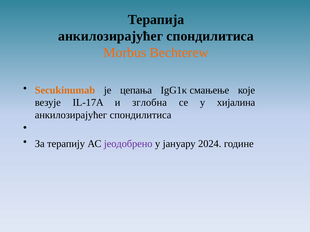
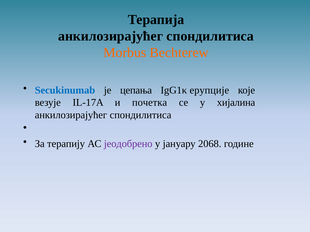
Secukinumab colour: orange -> blue (65, 90)
смањење: смањење -> ерупције (209, 90)
зглобна: зглобна -> почетка (150, 103)
2024: 2024 -> 2068 (210, 144)
